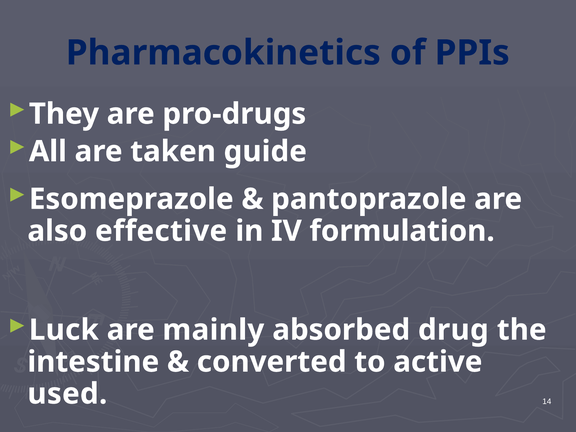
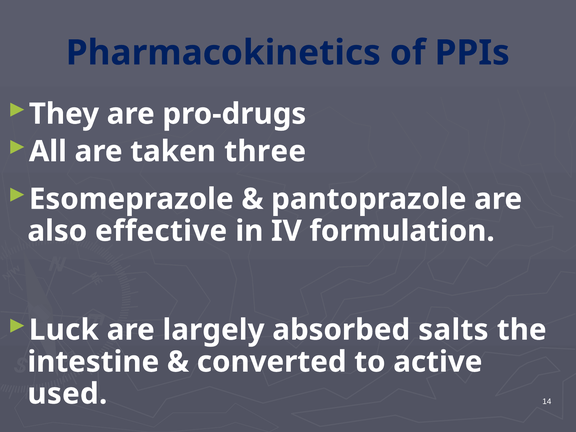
guide: guide -> three (265, 151)
mainly: mainly -> largely (213, 330)
drug: drug -> salts (453, 330)
